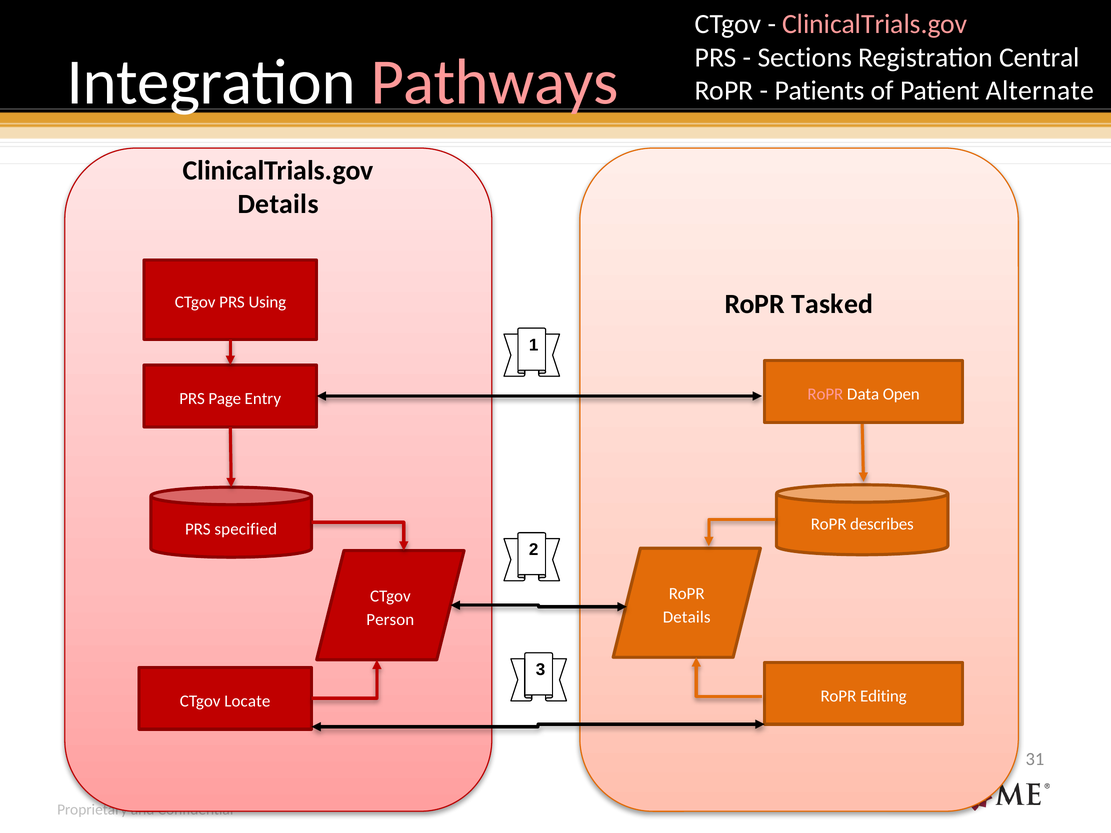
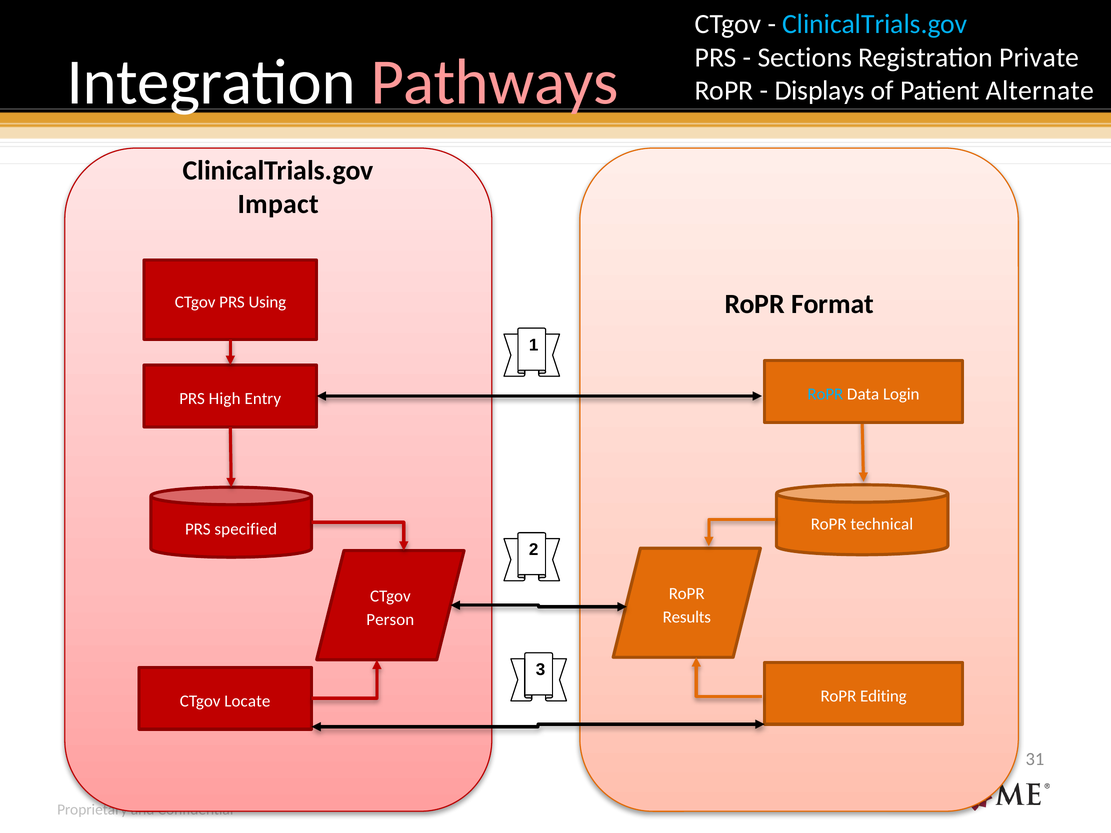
ClinicalTrials.gov colour: pink -> light blue (875, 24)
Central: Central -> Private (1039, 57)
Patients: Patients -> Displays (820, 91)
Details: Details -> Impact (278, 204)
Tasked: Tasked -> Format (832, 304)
RoPR colour: pink -> light blue (825, 394)
Open: Open -> Login (901, 394)
Page: Page -> High (225, 399)
describes: describes -> technical (882, 524)
Details: Details -> Results (687, 617)
